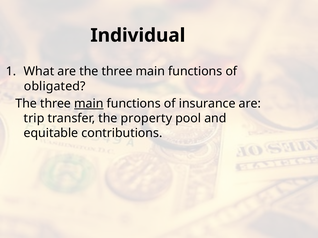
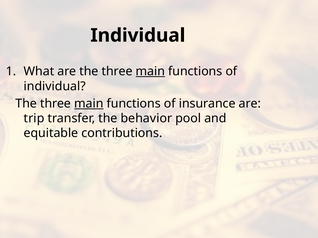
main underline: none -> present (150, 72)
obligated: obligated -> individual (55, 86)
property: property -> behavior (146, 119)
